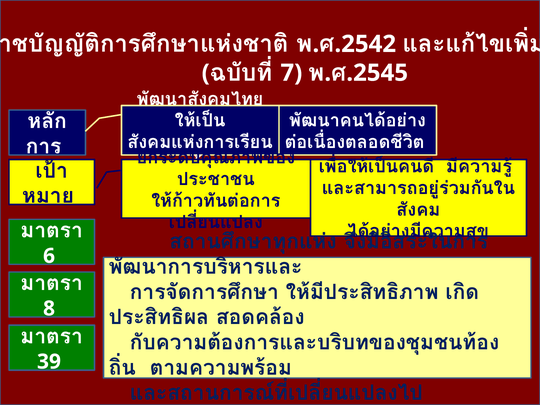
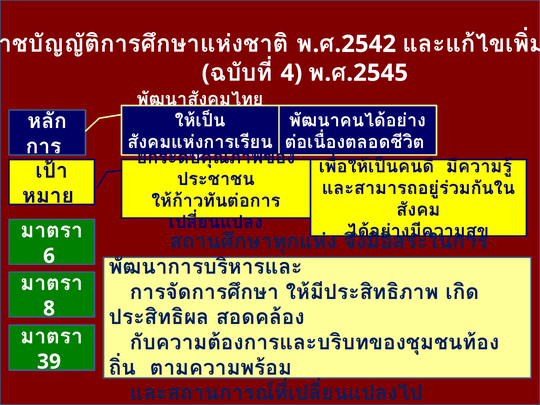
7: 7 -> 4 (291, 73)
